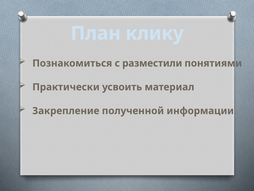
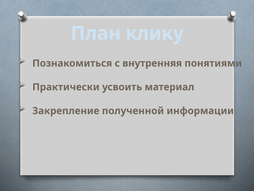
разместили: разместили -> внутренняя (152, 63)
